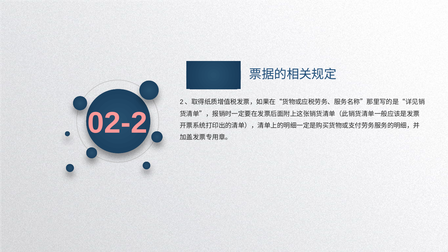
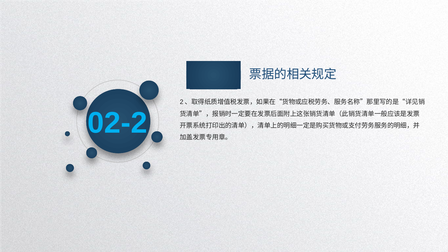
02-2 colour: pink -> light blue (117, 123)
